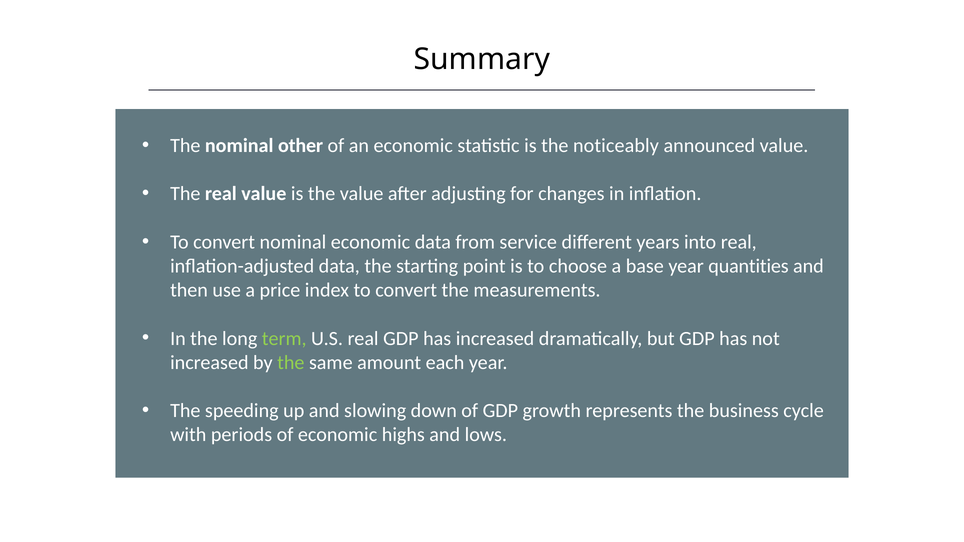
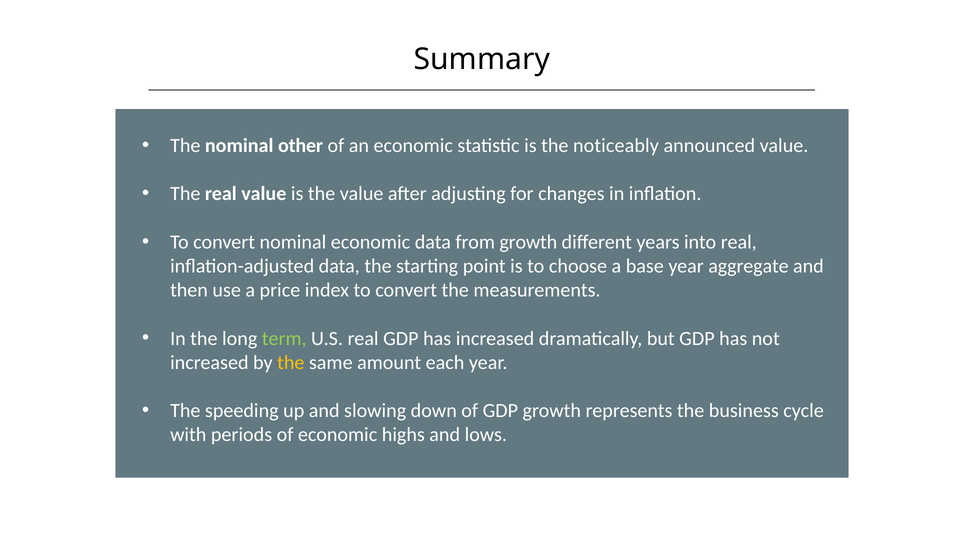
from service: service -> growth (528, 242)
quantities: quantities -> aggregate (748, 266)
the colour: light green -> yellow (291, 363)
